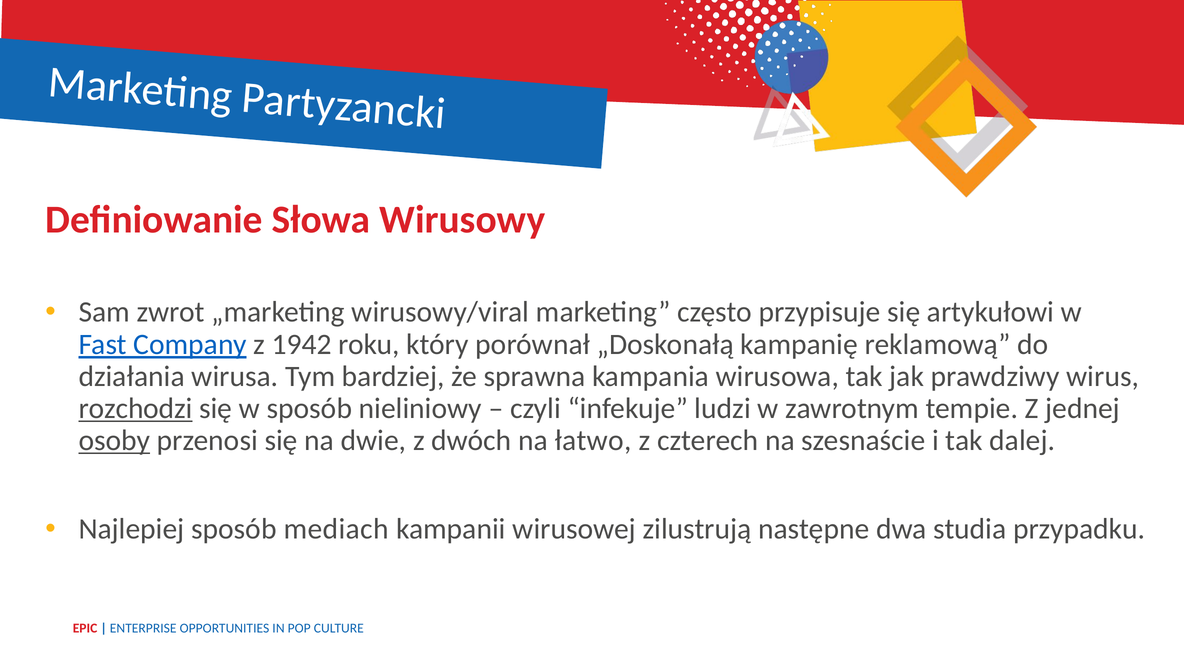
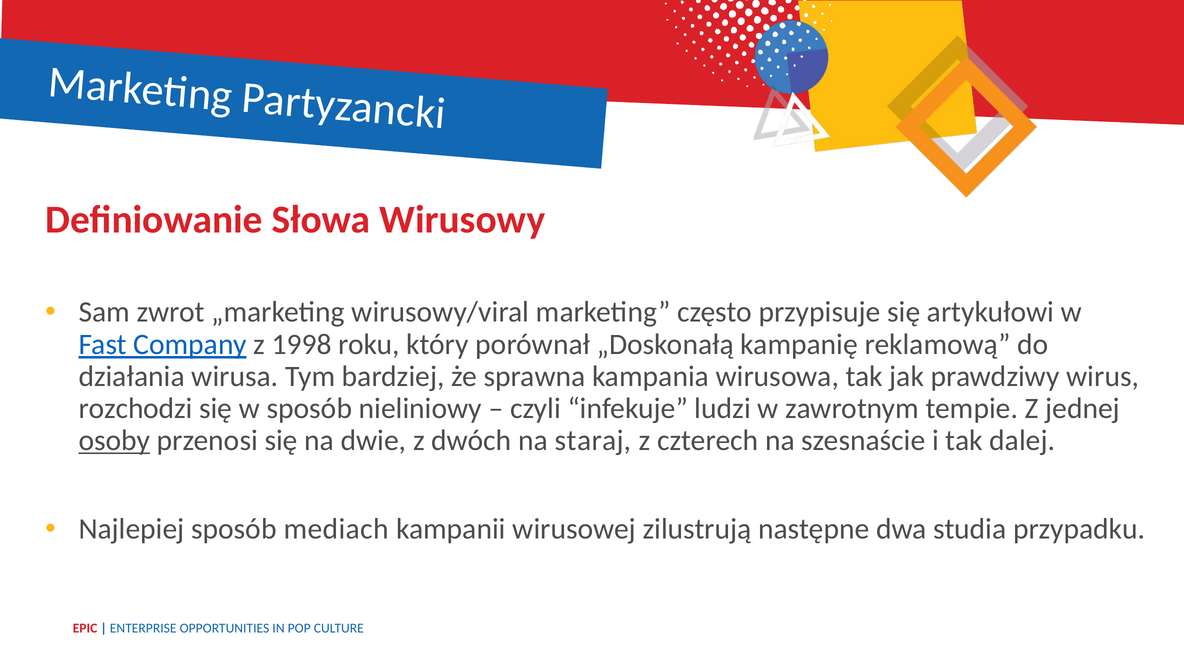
1942: 1942 -> 1998 (302, 344)
rozchodzi underline: present -> none (136, 409)
łatwo: łatwo -> staraj (593, 440)
